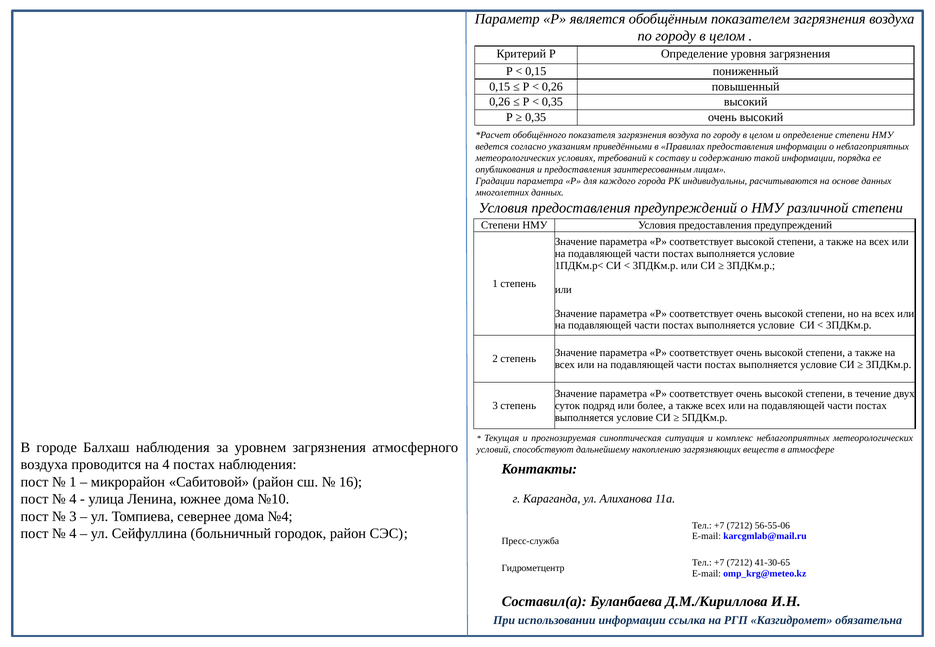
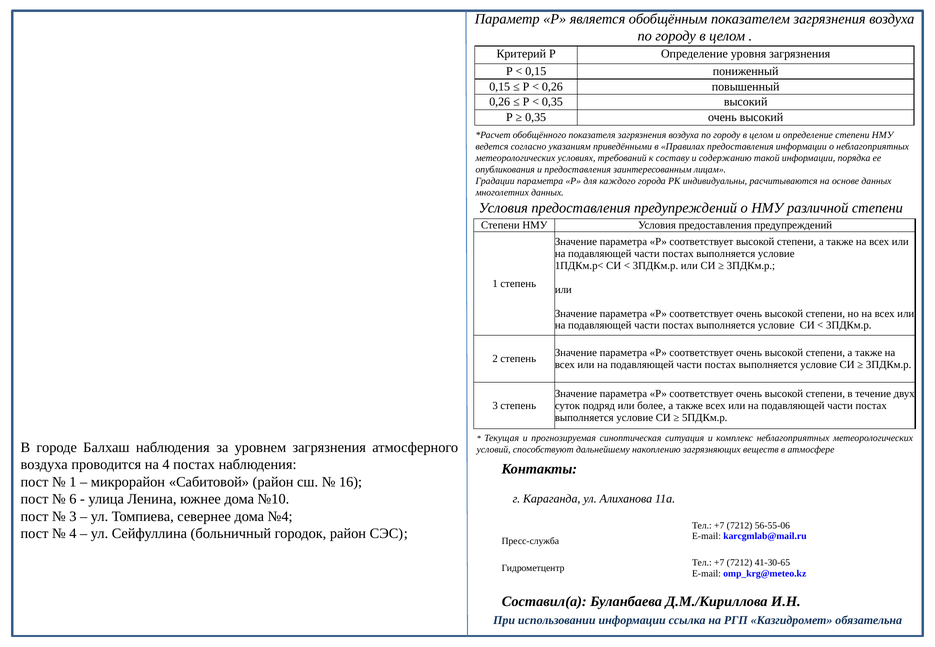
4: 4 -> 6 (73, 499)
